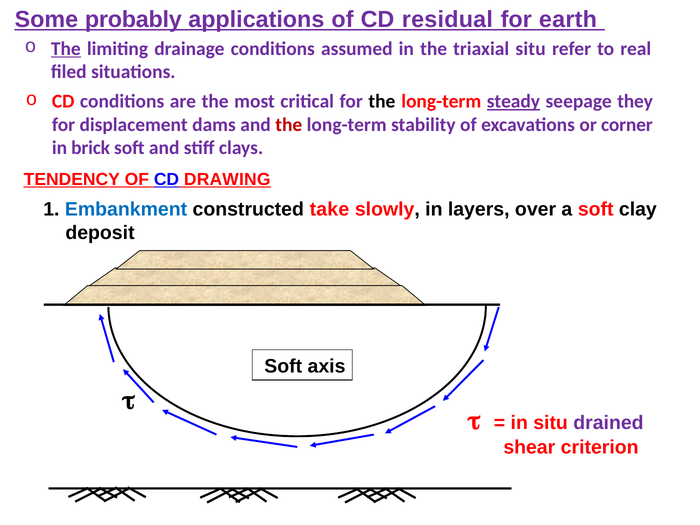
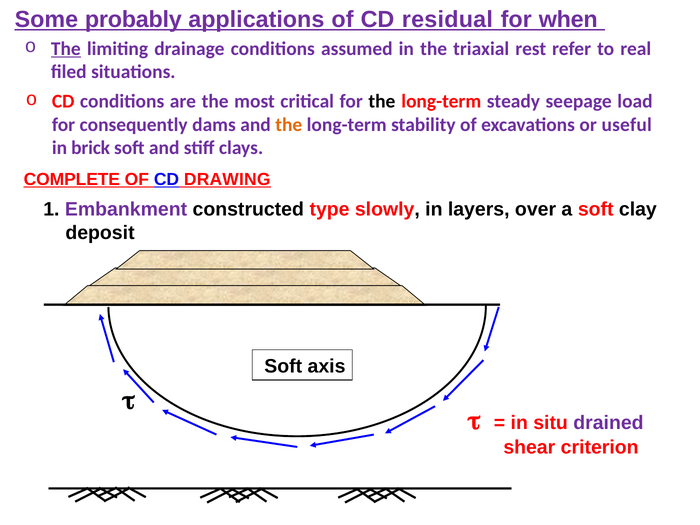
earth: earth -> when (568, 19)
triaxial situ: situ -> rest (531, 49)
steady underline: present -> none (513, 101)
they: they -> load (635, 101)
displacement: displacement -> consequently (134, 125)
the colour: red -> orange (289, 125)
corner: corner -> useful (627, 125)
TENDENCY: TENDENCY -> COMPLETE (72, 179)
Embankment colour: blue -> purple (126, 209)
take: take -> type (330, 209)
